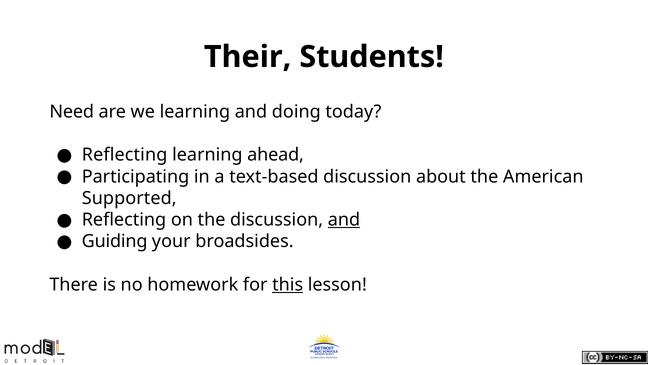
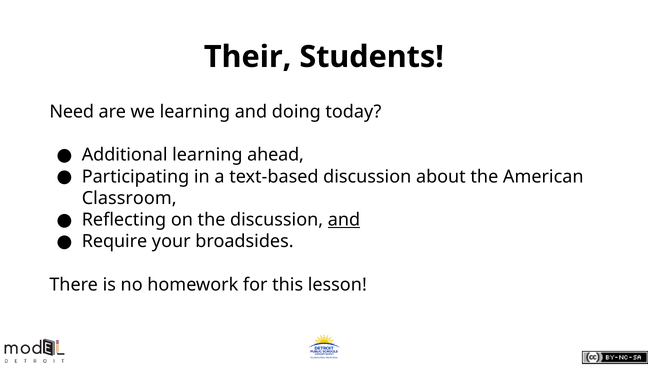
Reflecting: Reflecting -> Additional (125, 155)
Supported: Supported -> Classroom (129, 198)
Guiding: Guiding -> Require (115, 241)
this underline: present -> none (288, 284)
